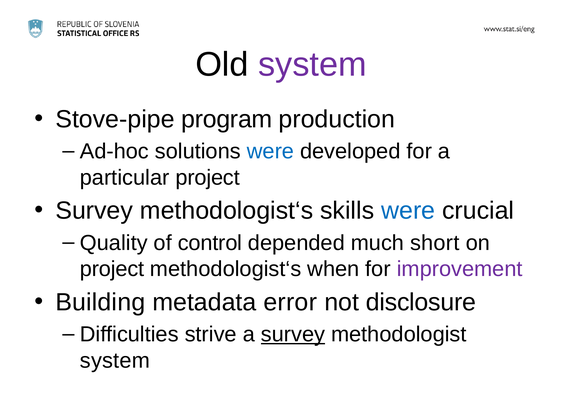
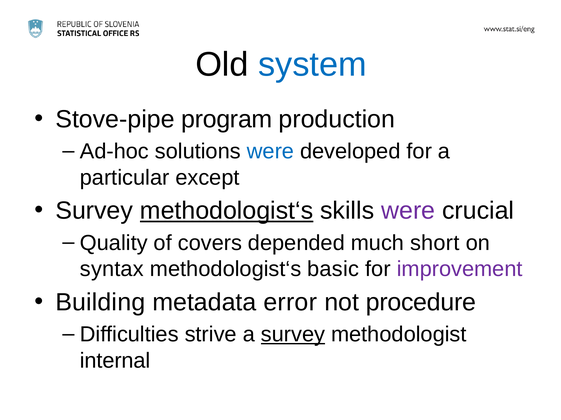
system colour: purple -> blue (312, 65)
particular project: project -> except (208, 178)
methodologist‘s underline: none -> present (227, 211)
were colour: blue -> purple (408, 211)
control: control -> covers (210, 243)
project: project -> syntax (112, 270)
when: when -> basic (333, 270)
disclosure: disclosure -> procedure (421, 303)
system: system -> internal (115, 361)
